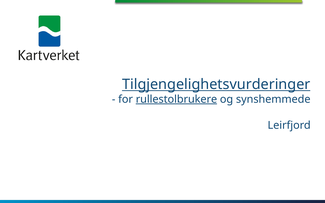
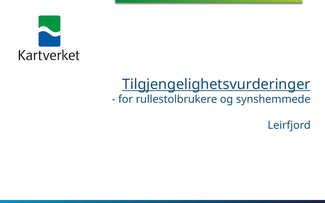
rullestolbrukere underline: present -> none (176, 99)
